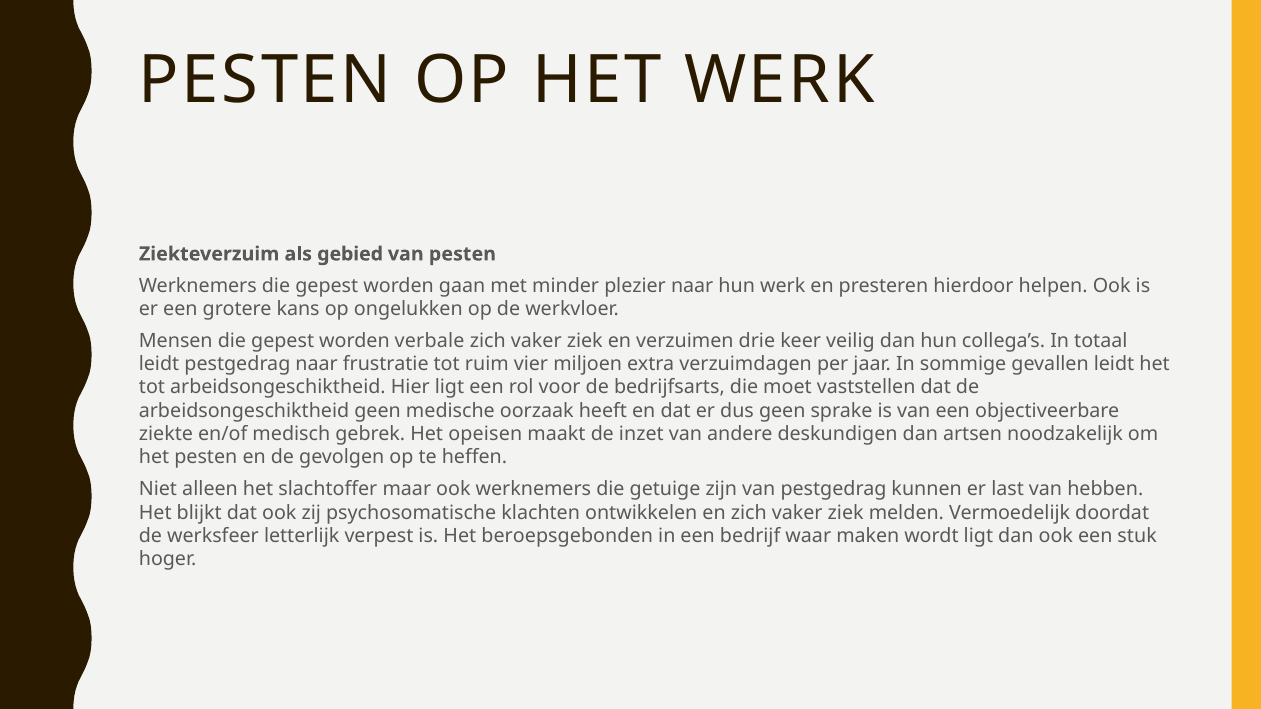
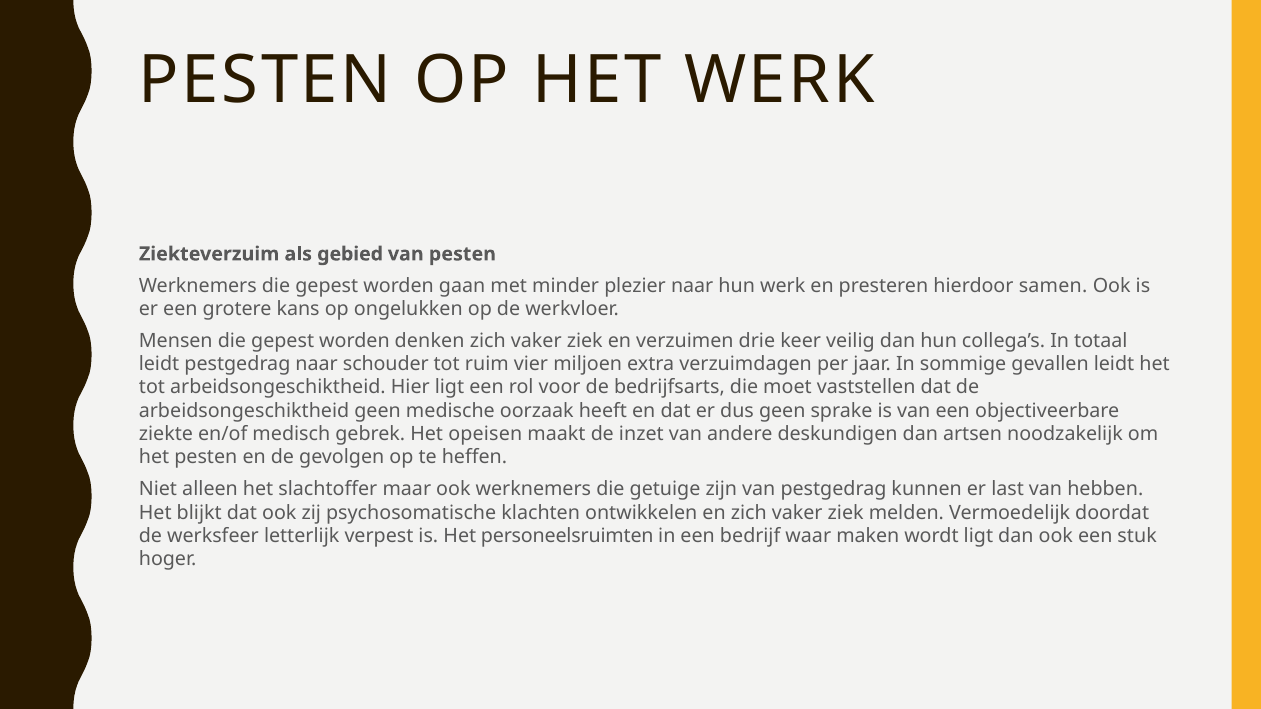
helpen: helpen -> samen (1053, 286)
verbale: verbale -> denken (430, 341)
frustratie: frustratie -> schouder (386, 364)
beroepsgebonden: beroepsgebonden -> personeelsruimten (567, 536)
